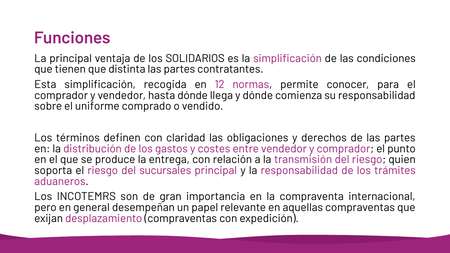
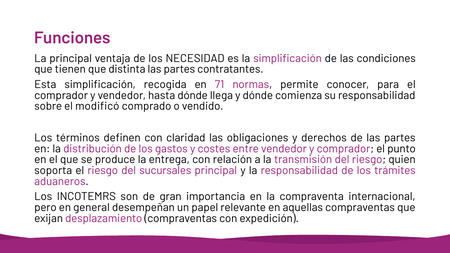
SOLIDARIOS: SOLIDARIOS -> NECESIDAD (195, 58)
12: 12 -> 71 (220, 84)
uniforme: uniforme -> modificó (97, 106)
